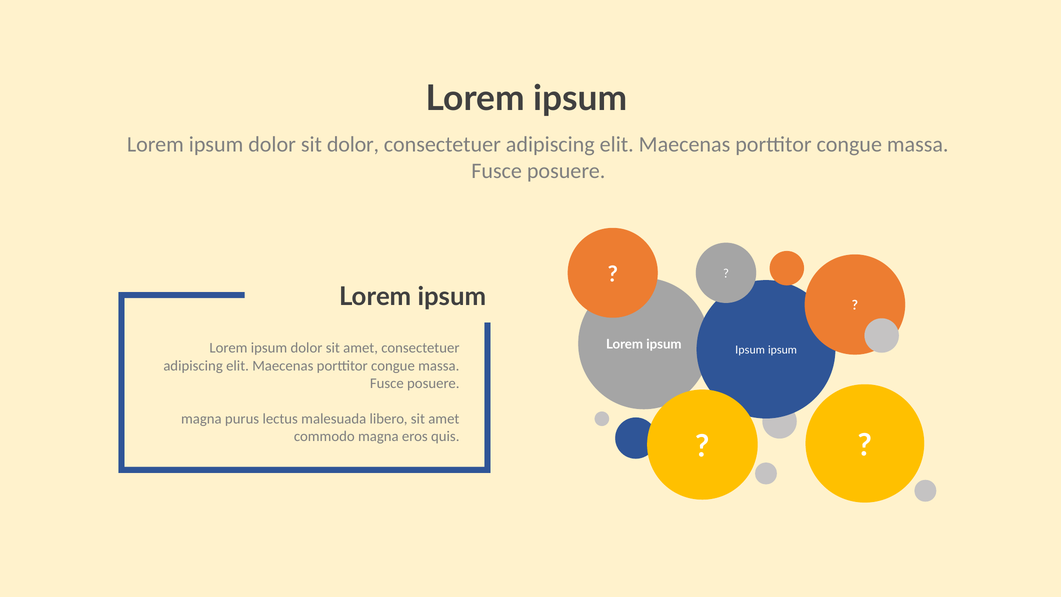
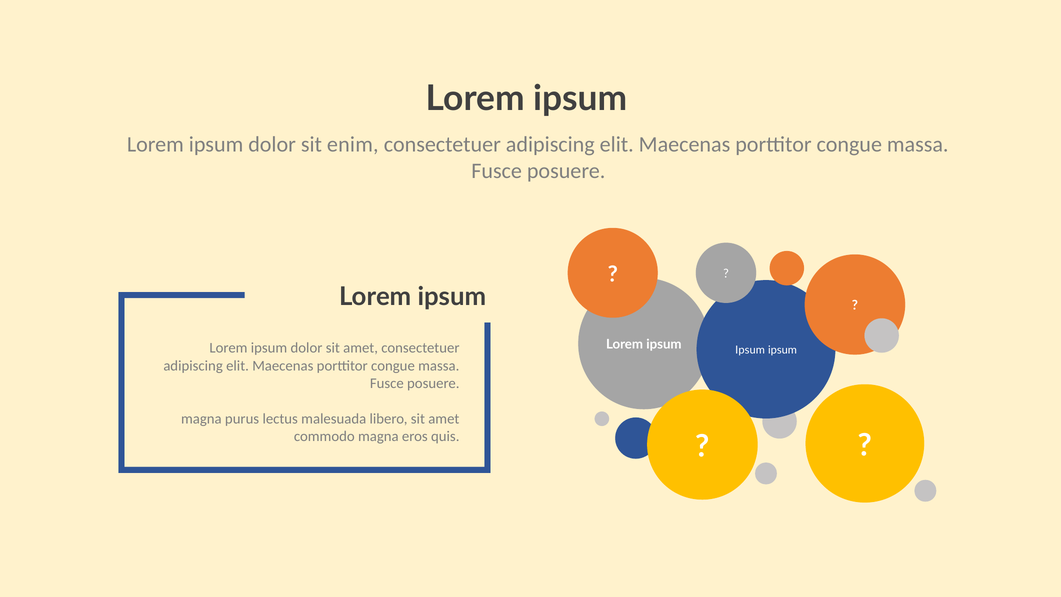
sit dolor: dolor -> enim (353, 145)
